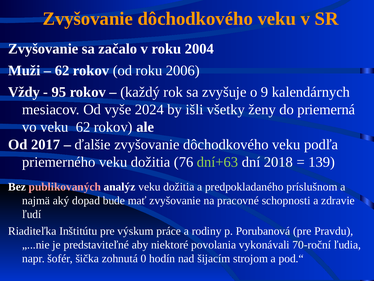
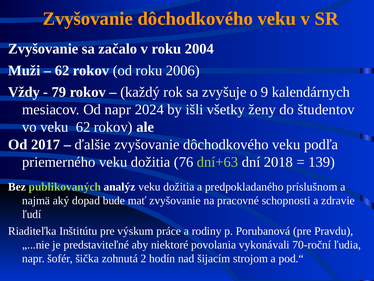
95: 95 -> 79 (59, 92)
Od vyše: vyše -> napr (118, 109)
priemerná: priemerná -> študentov (326, 109)
publikovaných colour: pink -> light green (65, 187)
0: 0 -> 2 (144, 258)
